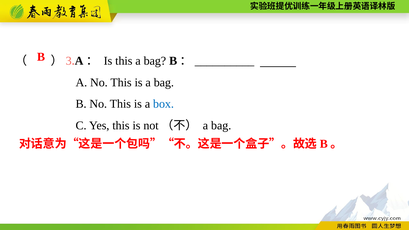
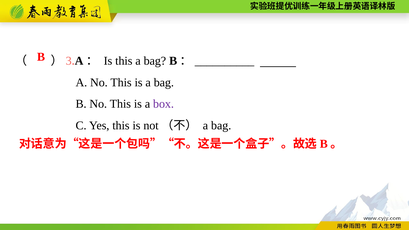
box colour: blue -> purple (164, 104)
